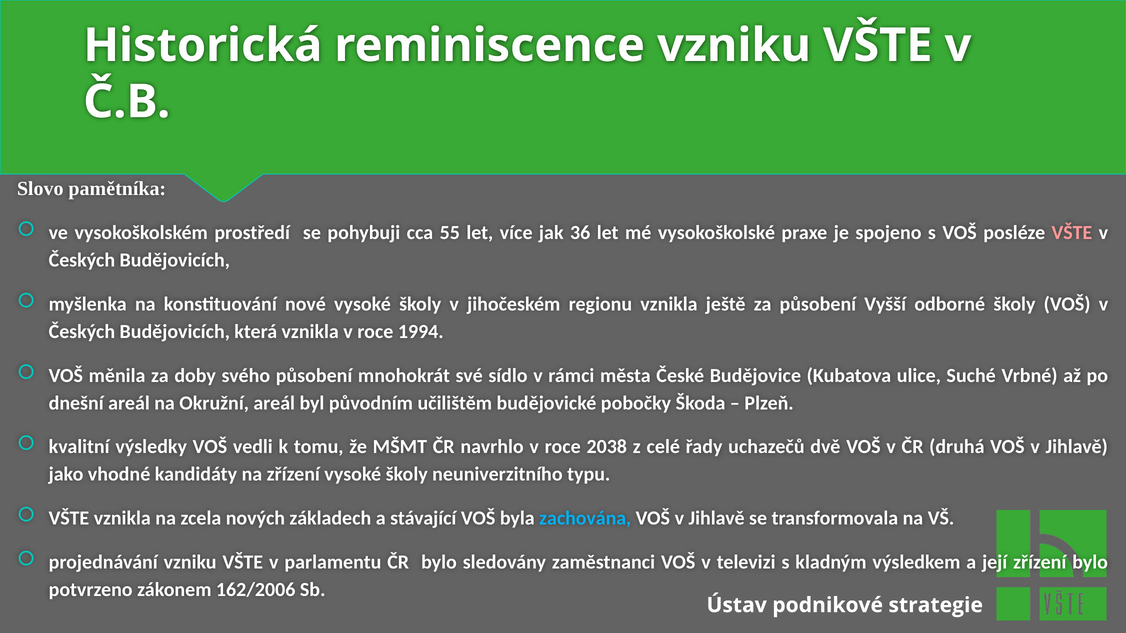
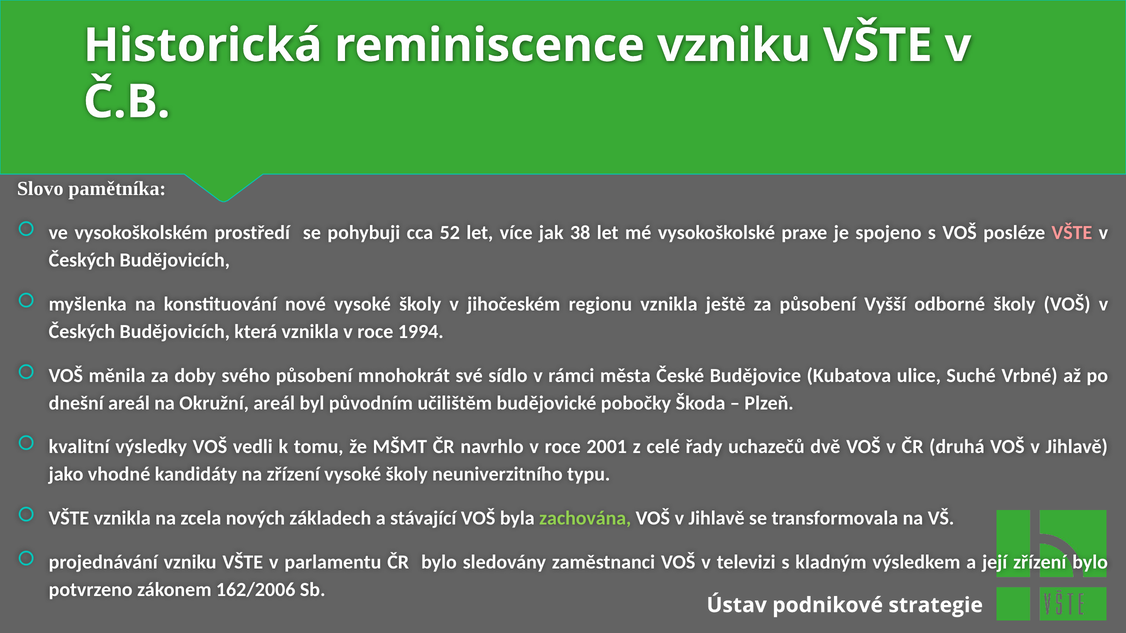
55: 55 -> 52 (450, 233)
36: 36 -> 38 (580, 233)
2038: 2038 -> 2001 (607, 447)
zachována colour: light blue -> light green (585, 519)
